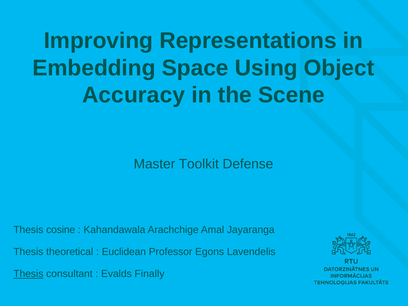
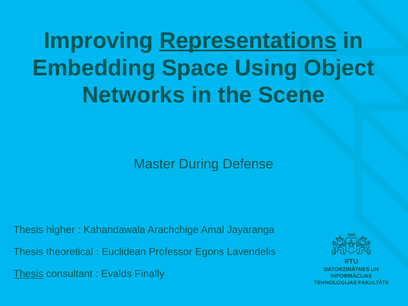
Representations underline: none -> present (248, 41)
Accuracy: Accuracy -> Networks (134, 95)
Toolkit: Toolkit -> During (199, 164)
cosine: cosine -> higher (61, 230)
